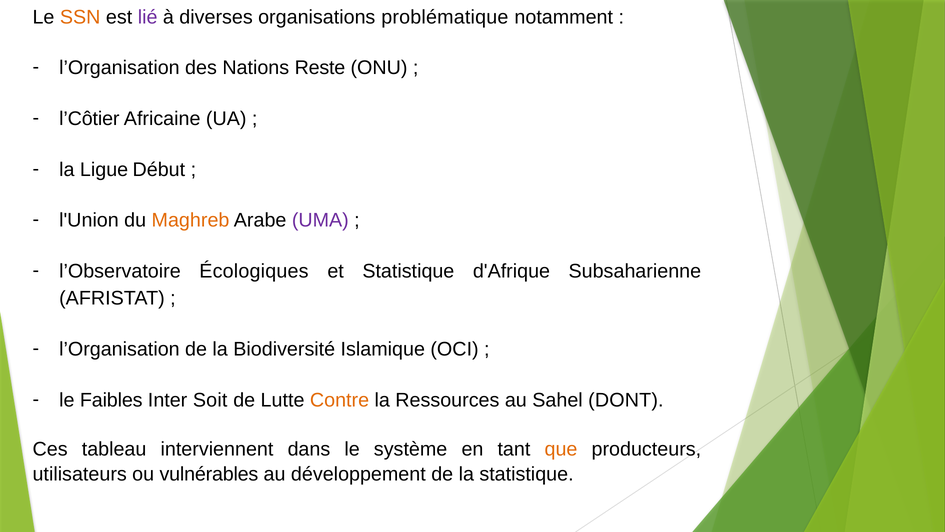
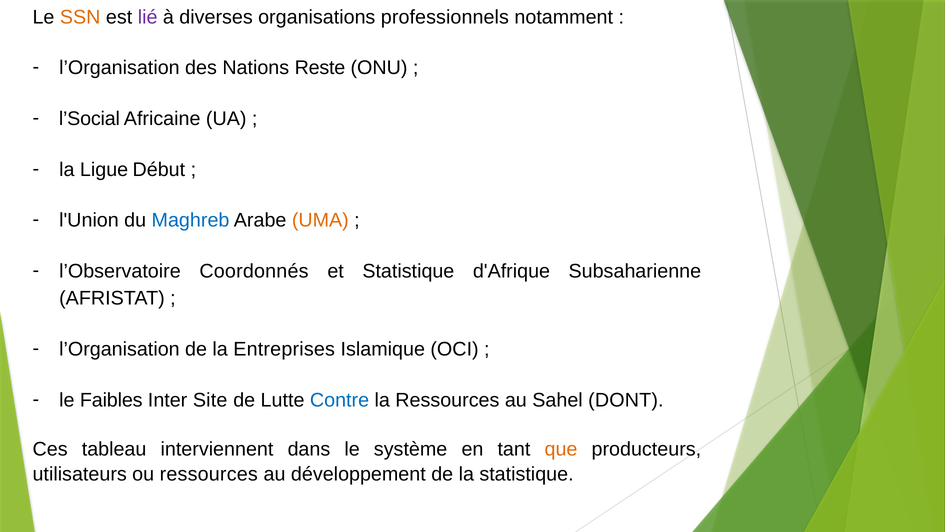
problématique: problématique -> professionnels (445, 17)
l’Côtier: l’Côtier -> l’Social (89, 119)
Maghreb colour: orange -> blue (191, 220)
UMA colour: purple -> orange (320, 220)
Écologiques: Écologiques -> Coordonnés (254, 271)
Biodiversité: Biodiversité -> Entreprises (284, 349)
Soit: Soit -> Site (210, 400)
Contre colour: orange -> blue (340, 400)
ou vulnérables: vulnérables -> ressources (209, 474)
